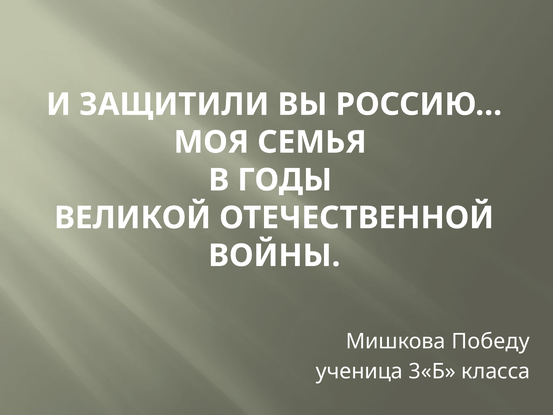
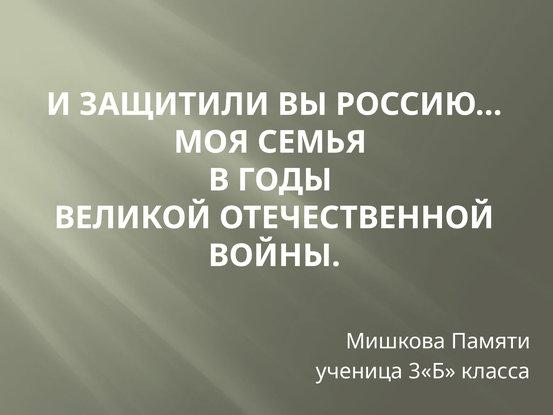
Победу: Победу -> Памяти (491, 341)
